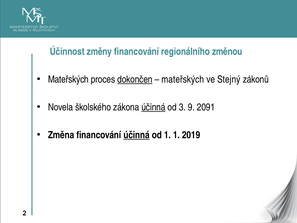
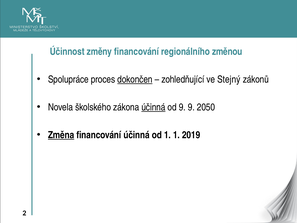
Mateřských: Mateřských -> Spolupráce (68, 79)
mateřských: mateřských -> zohledňující (183, 79)
od 3: 3 -> 9 (182, 107)
2091: 2091 -> 2050 (206, 107)
Změna underline: none -> present (61, 135)
účinná underline: present -> none (137, 135)
